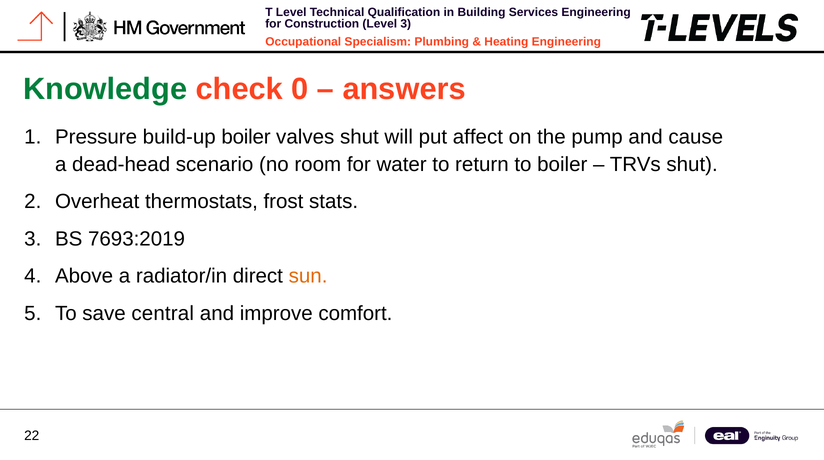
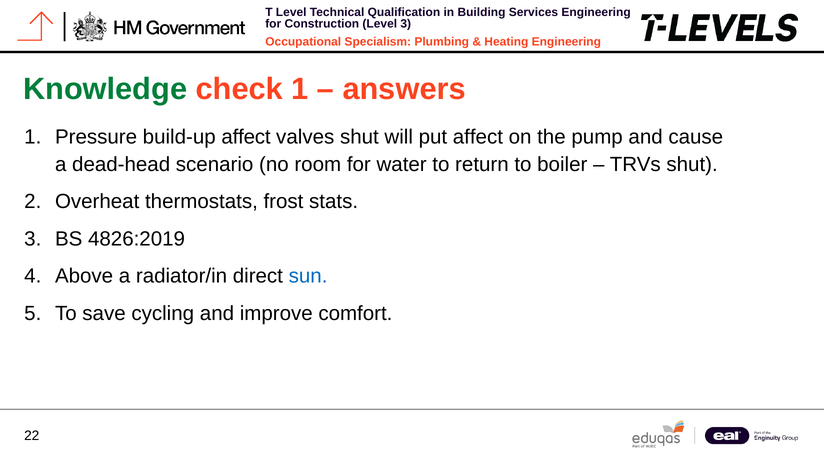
check 0: 0 -> 1 (300, 89)
build-up boiler: boiler -> affect (246, 137)
7693:2019: 7693:2019 -> 4826:2019 (137, 239)
sun colour: orange -> blue (308, 276)
central: central -> cycling (163, 314)
